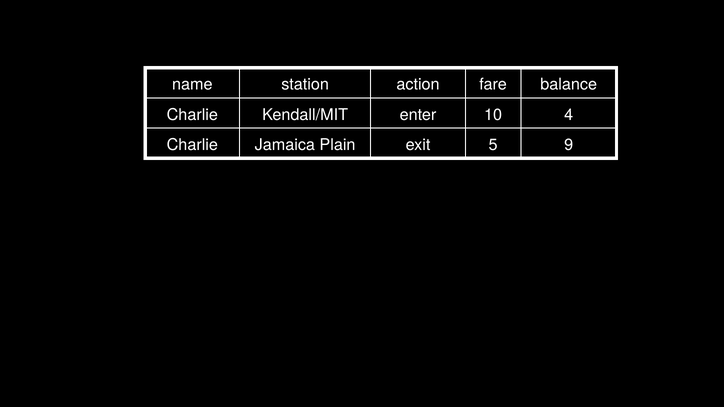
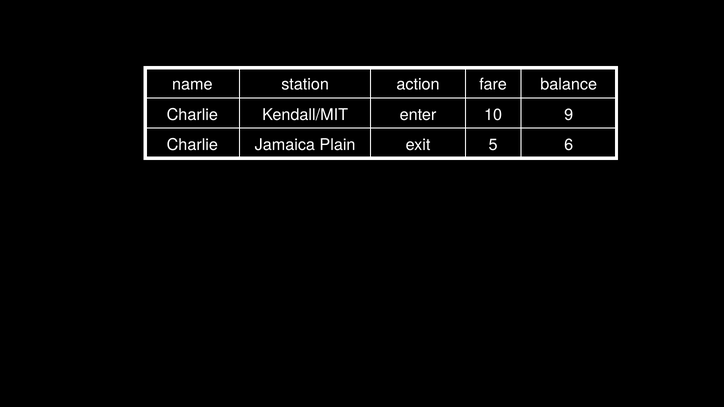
4: 4 -> 9 (569, 115)
9: 9 -> 6 (569, 145)
